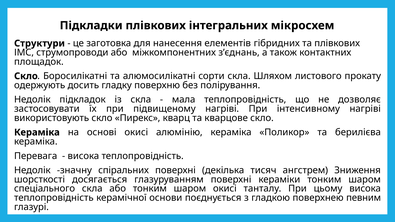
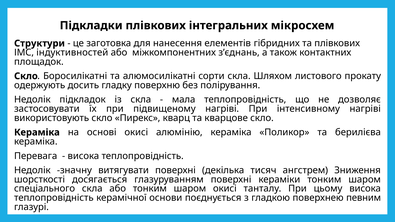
струмопроводи: струмопроводи -> індуктивностей (72, 53)
спіральних: спіральних -> витягувати (124, 170)
